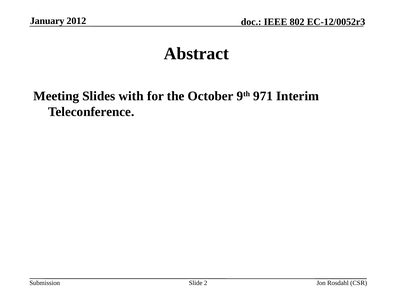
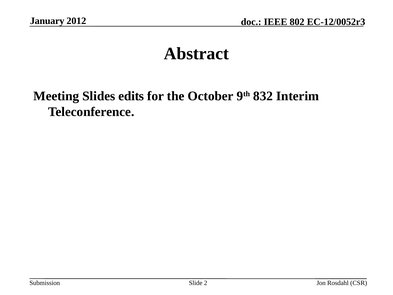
with: with -> edits (131, 96)
971: 971 -> 832 (263, 96)
